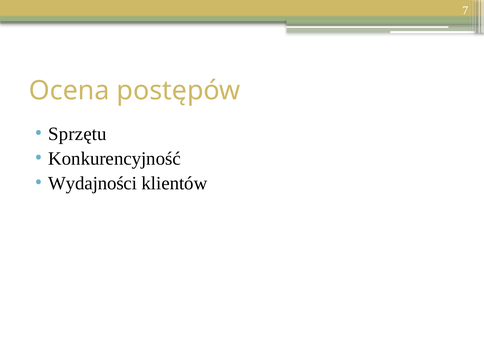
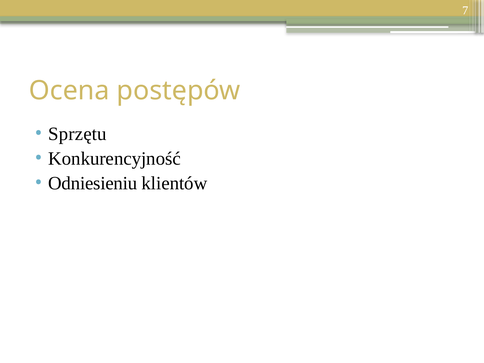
Wydajności: Wydajności -> Odniesieniu (93, 183)
